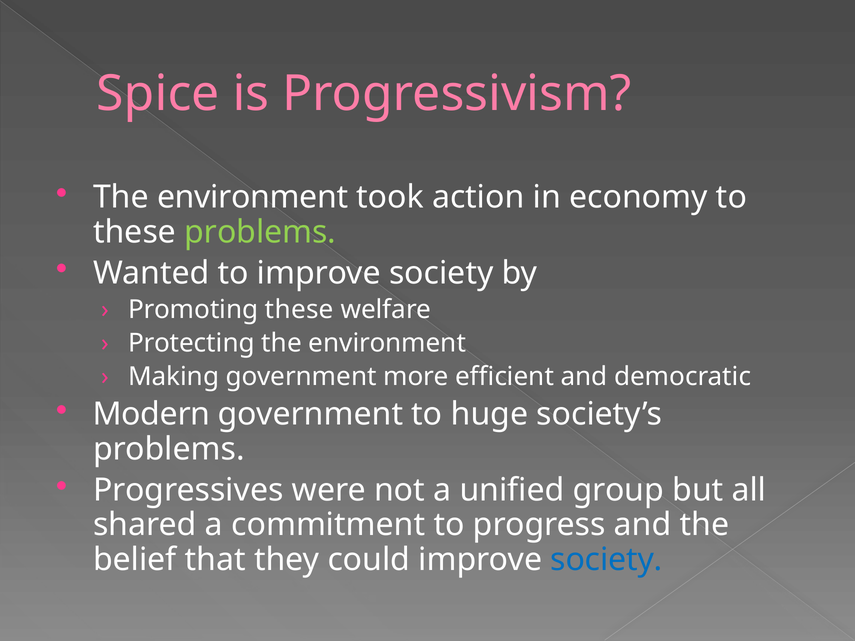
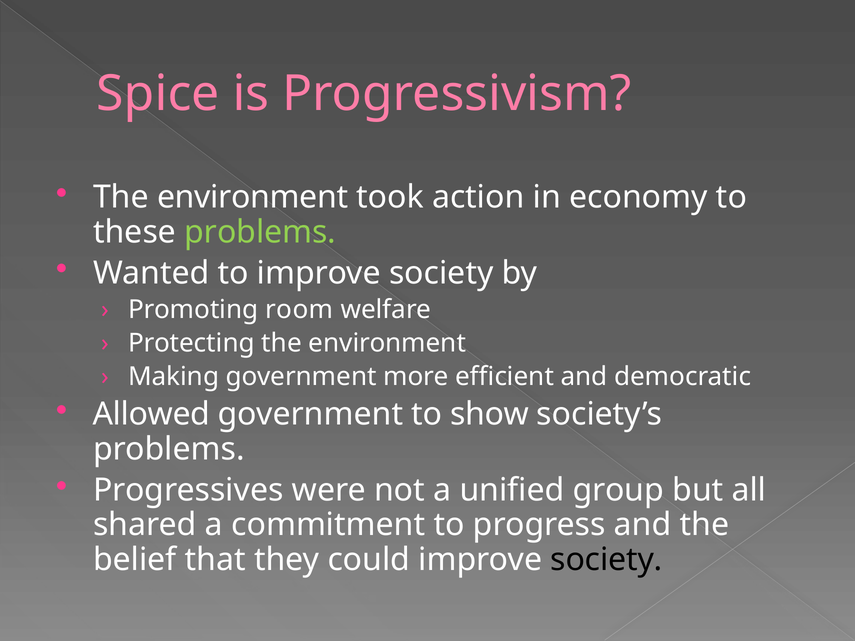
Promoting these: these -> room (299, 310)
Modern: Modern -> Allowed (151, 415)
huge: huge -> show (490, 415)
society colour: blue -> black (606, 560)
